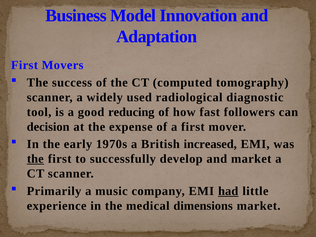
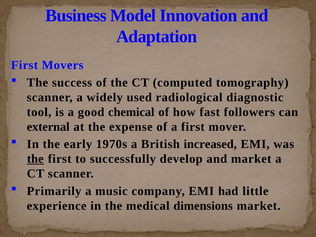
reducing: reducing -> chemical (131, 112)
decision: decision -> external (48, 127)
had underline: present -> none (228, 191)
